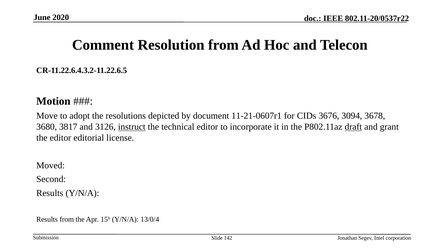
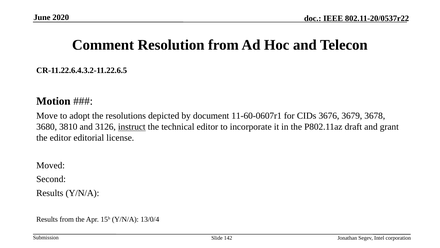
11-21-0607r1: 11-21-0607r1 -> 11-60-0607r1 (257, 116)
3094: 3094 -> 3679 (352, 116)
3817: 3817 -> 3810 (68, 127)
draft underline: present -> none (353, 127)
